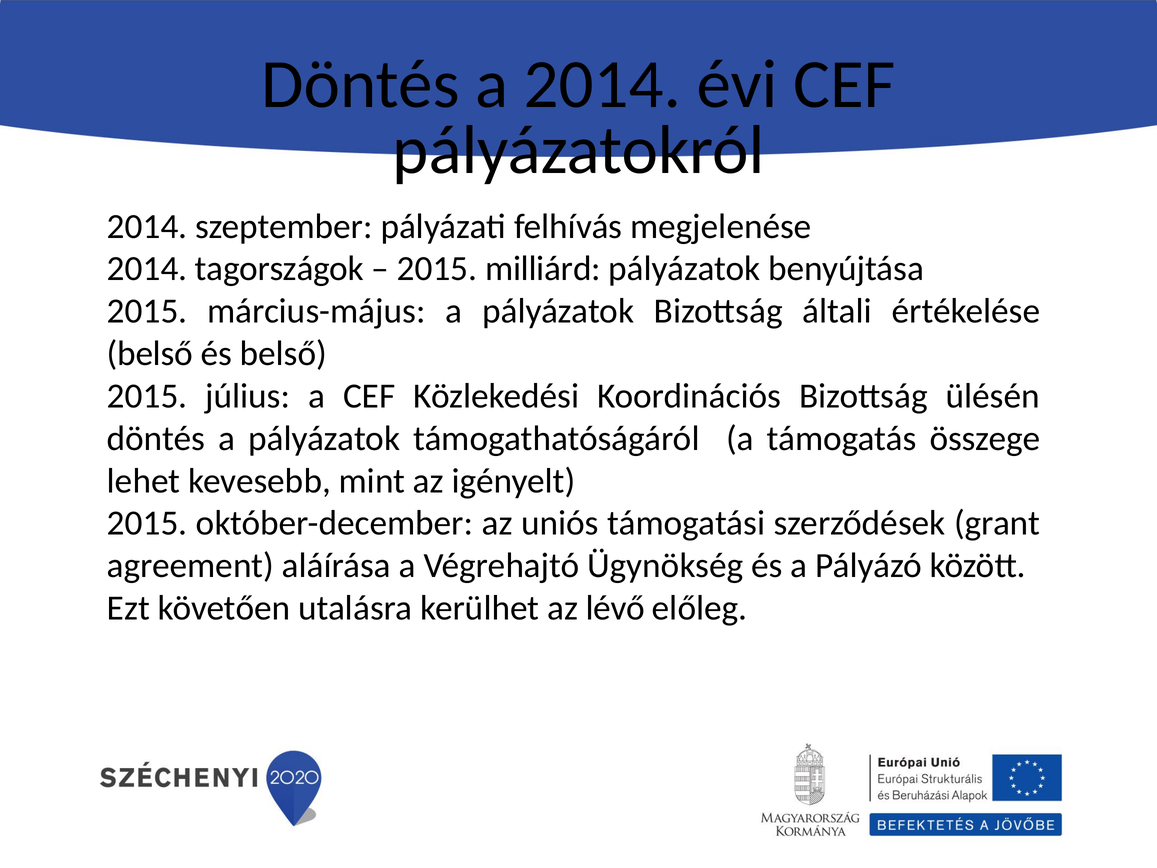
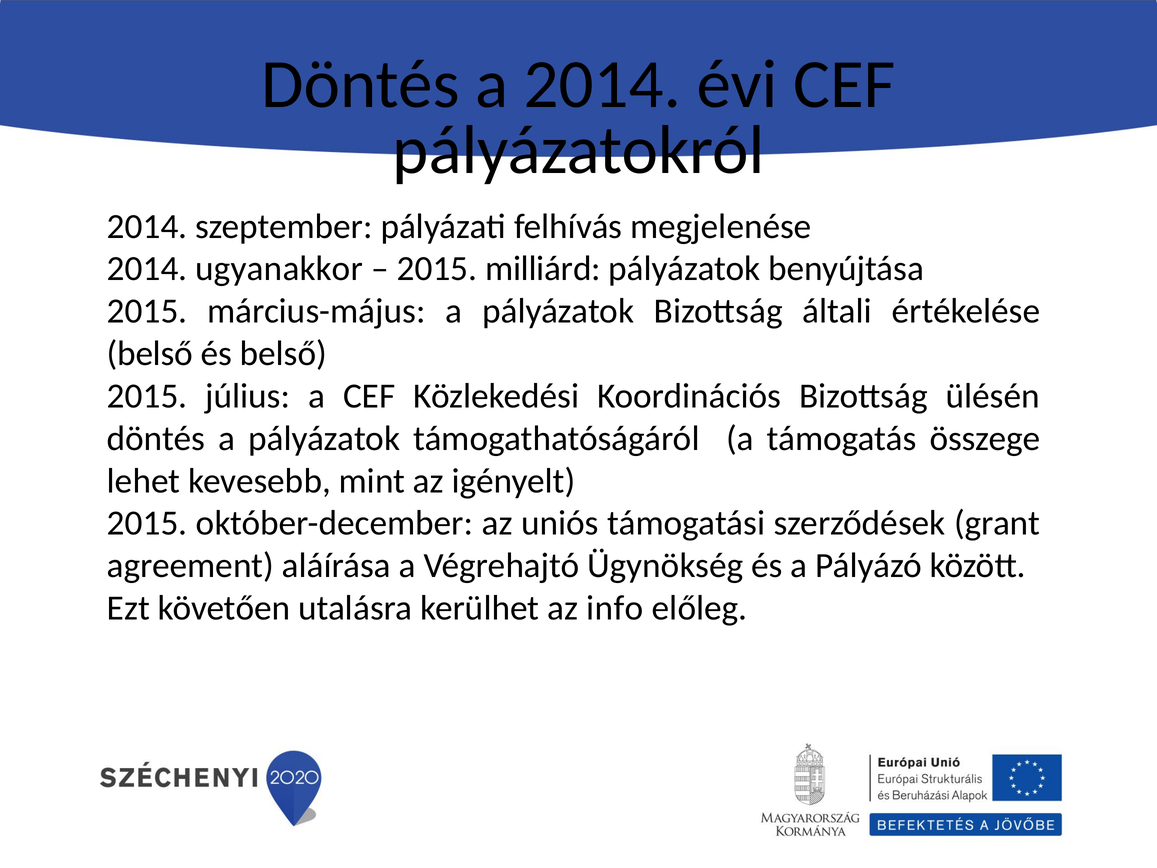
tagországok: tagországok -> ugyanakkor (279, 269)
lévő: lévő -> info (615, 608)
